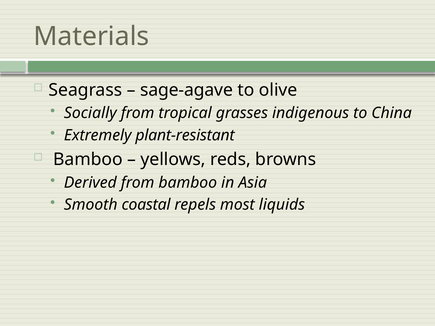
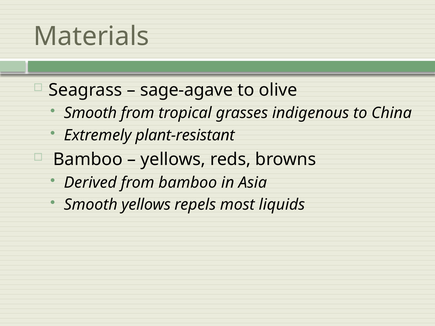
Socially: Socially -> Smooth (90, 113)
Smooth coastal: coastal -> yellows (146, 205)
